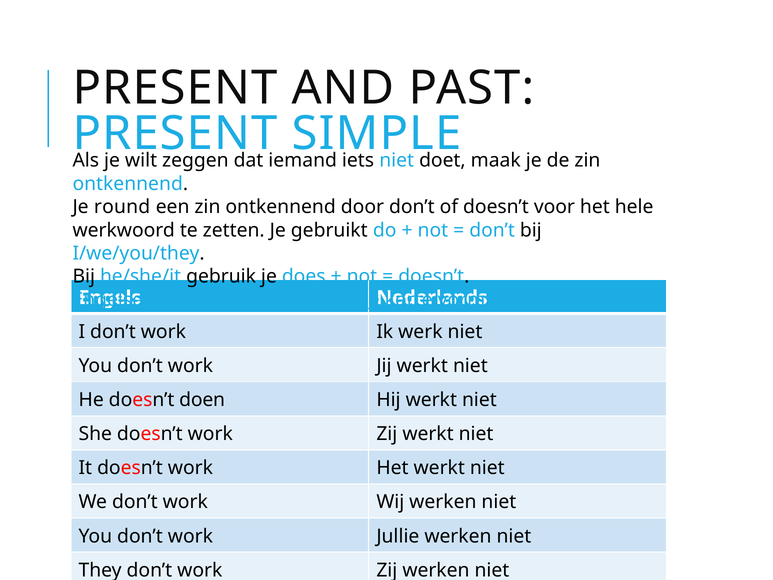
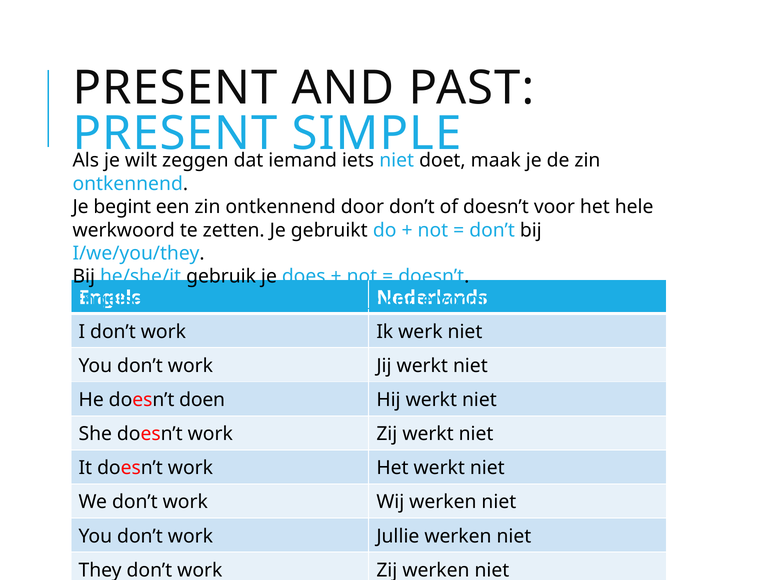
round: round -> begint (122, 207)
